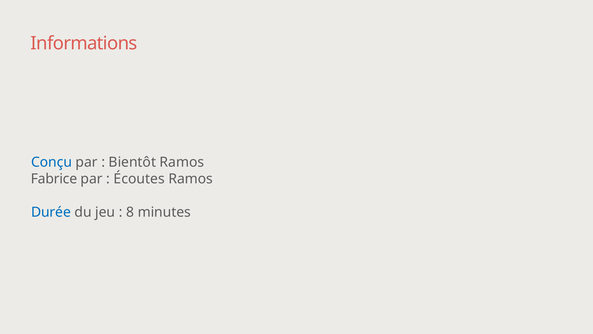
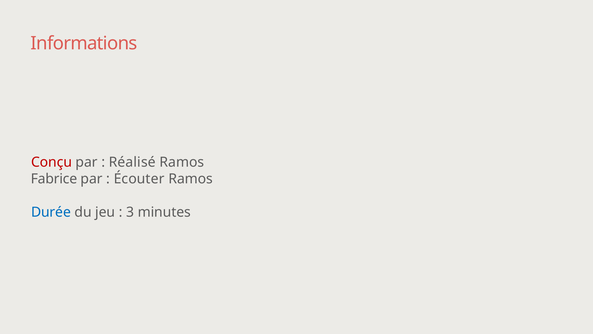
Conçu colour: blue -> red (52, 162)
Bientôt: Bientôt -> Réalisé (132, 162)
Écoutes: Écoutes -> Écouter (139, 179)
8: 8 -> 3 (130, 212)
